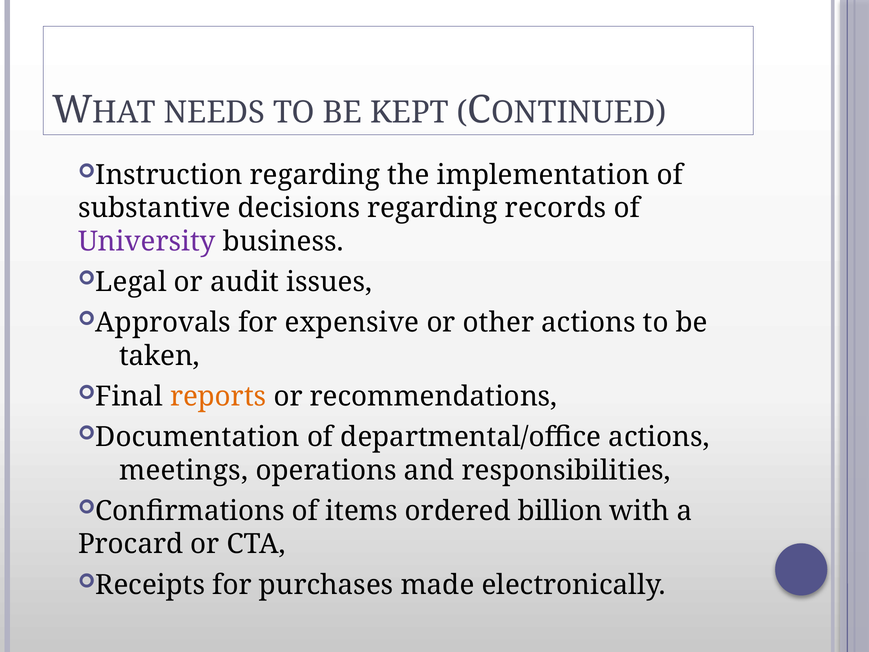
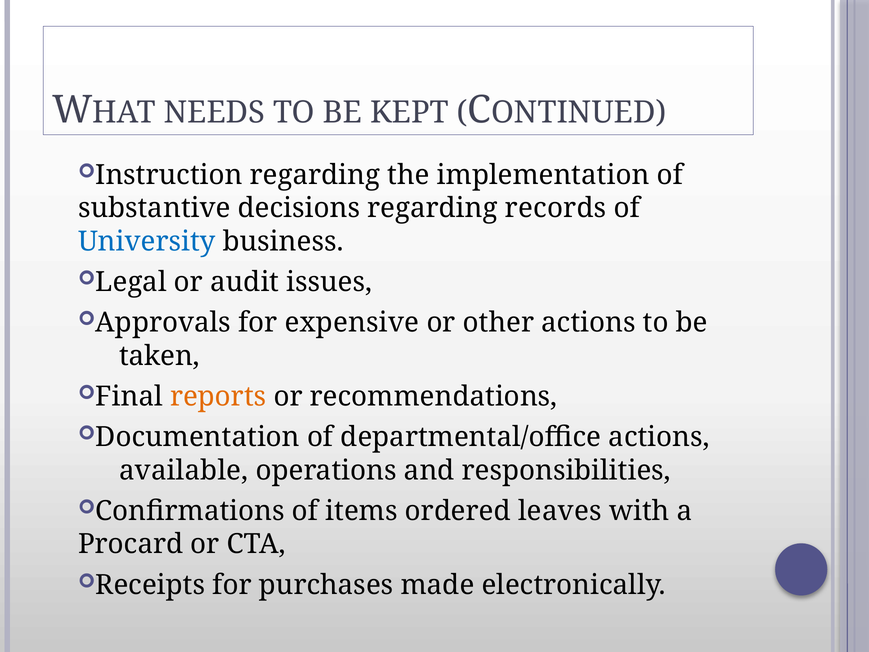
University colour: purple -> blue (147, 242)
meetings: meetings -> available (184, 470)
billion: billion -> leaves (560, 511)
